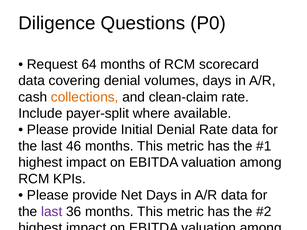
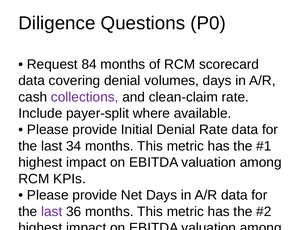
64: 64 -> 84 (89, 64)
collections colour: orange -> purple (85, 97)
46: 46 -> 34 (74, 146)
